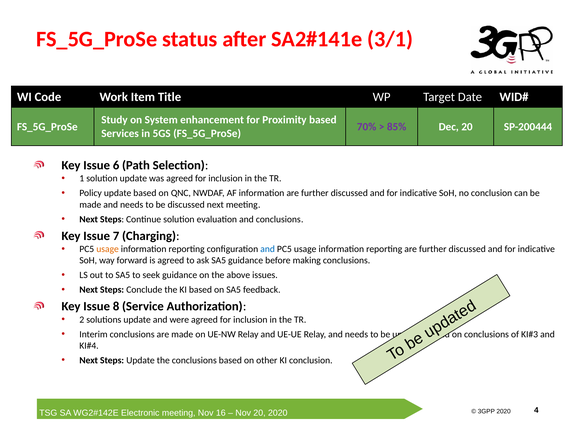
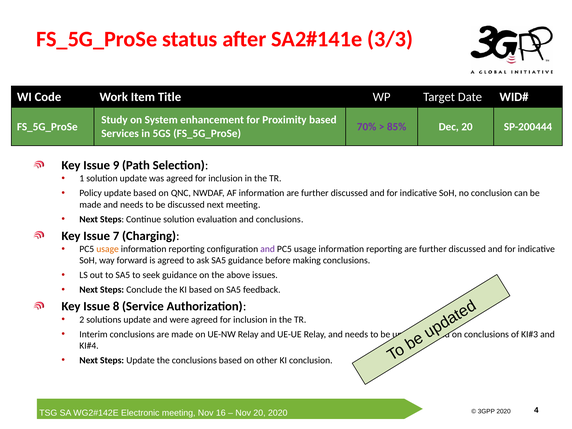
3/1: 3/1 -> 3/3 (390, 39)
6: 6 -> 9 (116, 165)
and colour: blue -> purple (268, 249)
